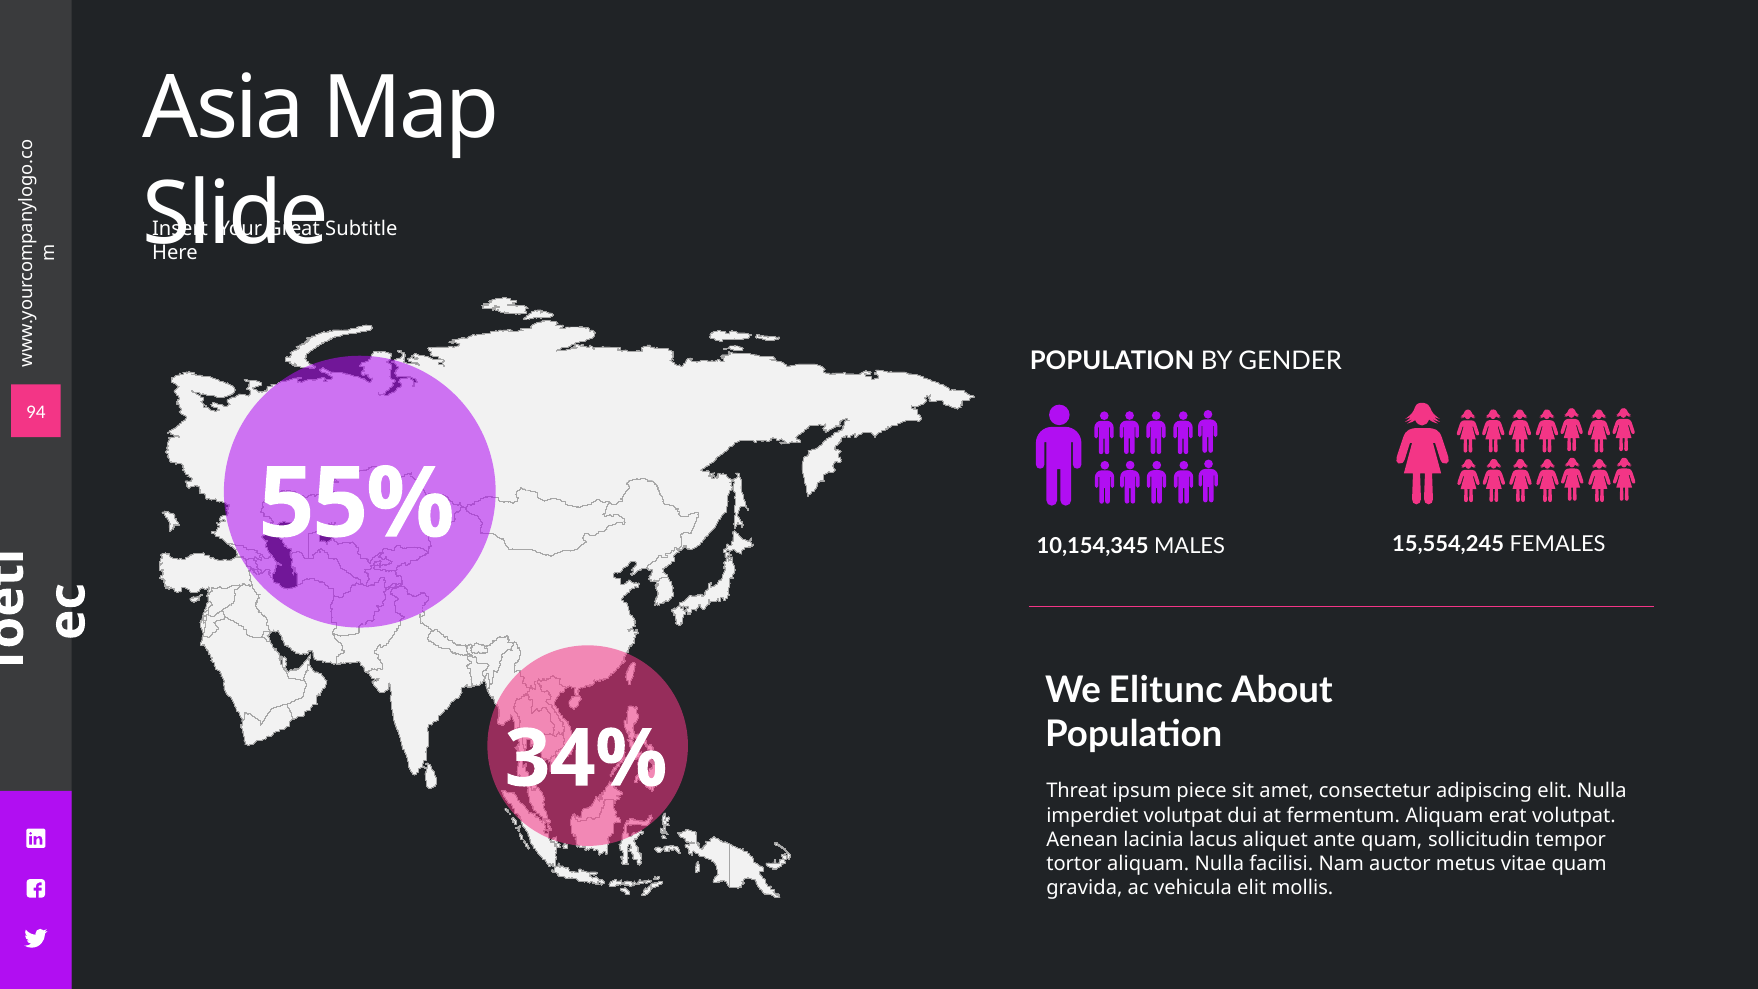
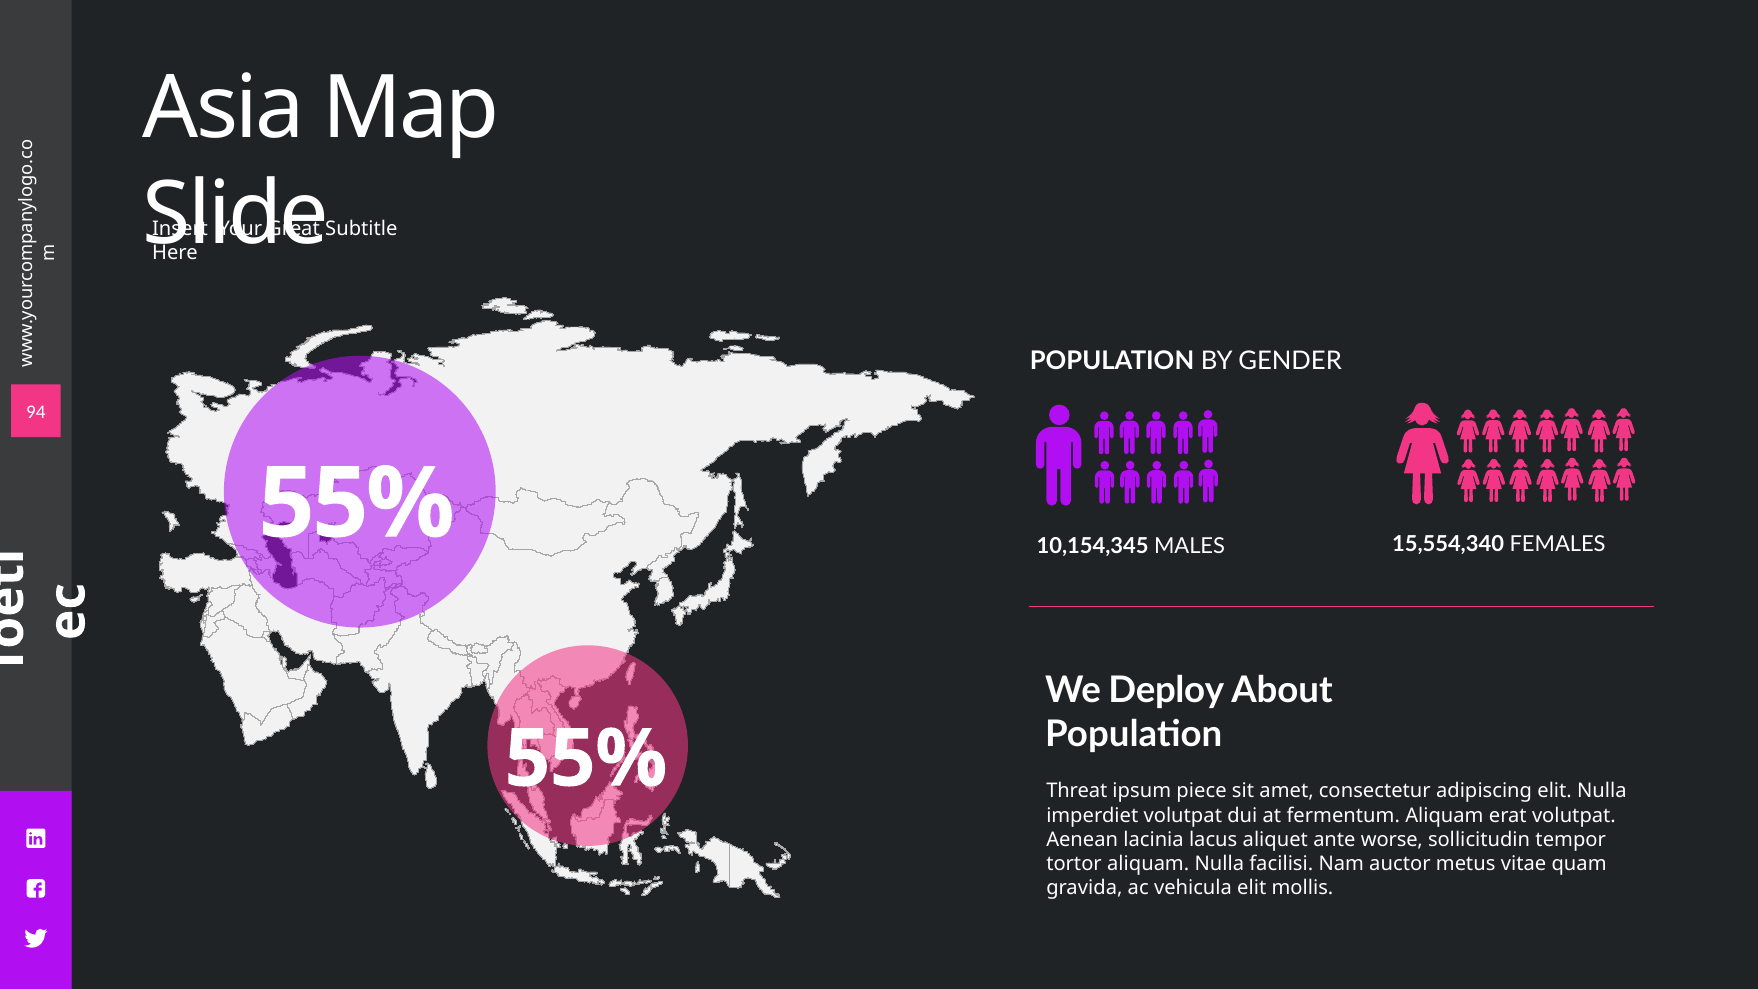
15,554,245: 15,554,245 -> 15,554,340 (1448, 544)
Elitunc: Elitunc -> Deploy (1166, 690)
34%: 34% -> 55% (586, 759)
ante quam: quam -> worse (1392, 840)
